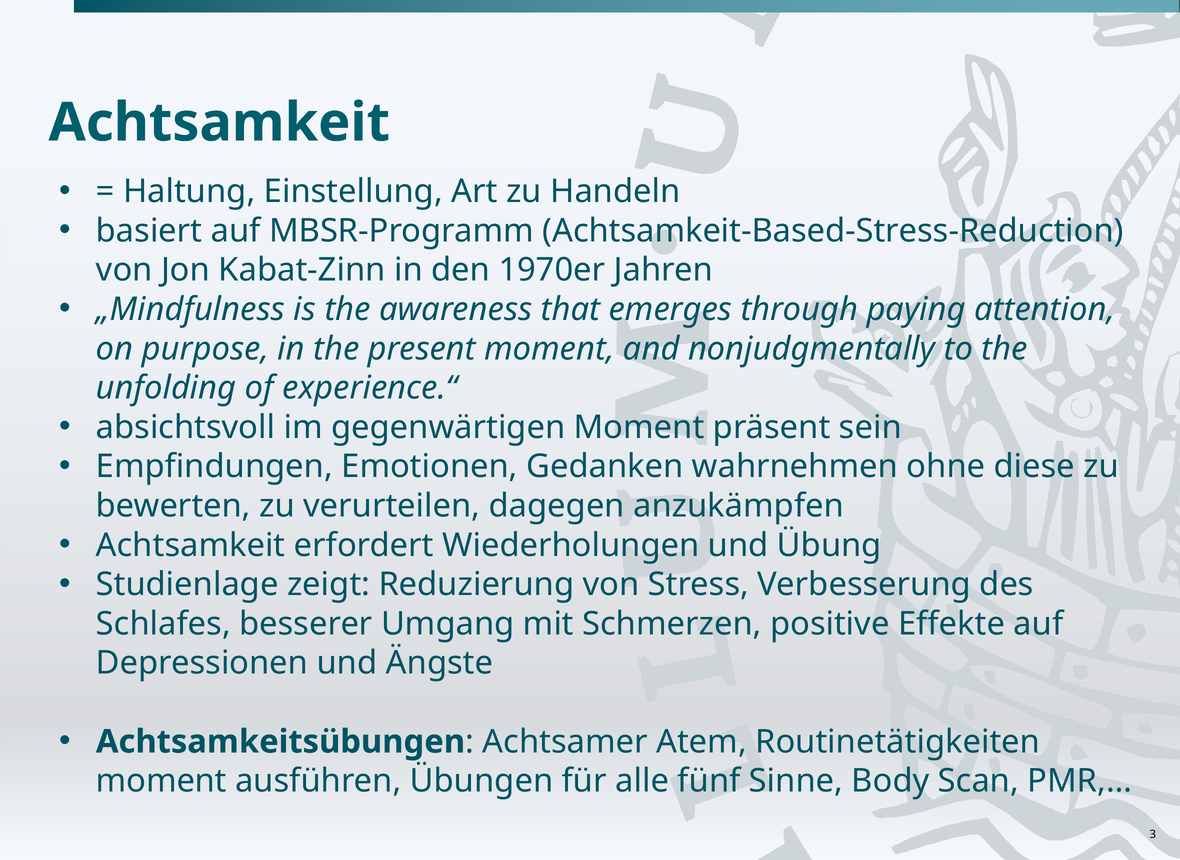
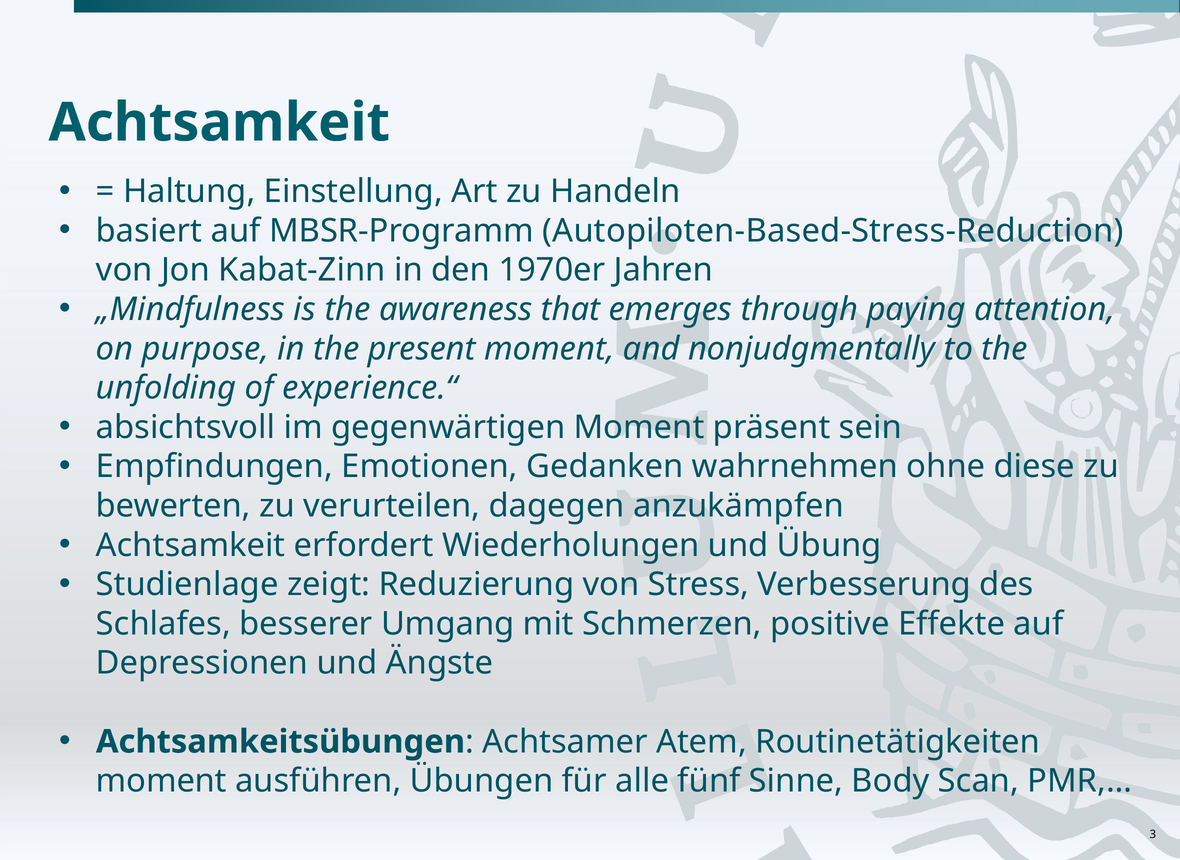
Achtsamkeit-Based-Stress-Reduction: Achtsamkeit-Based-Stress-Reduction -> Autopiloten-Based-Stress-Reduction (833, 231)
